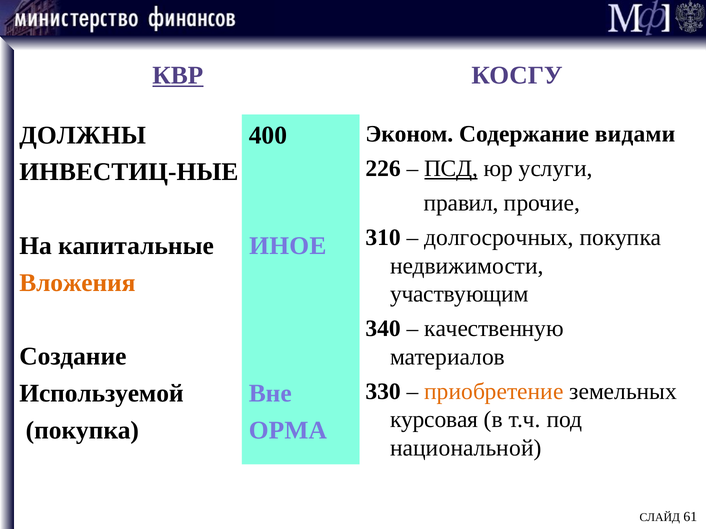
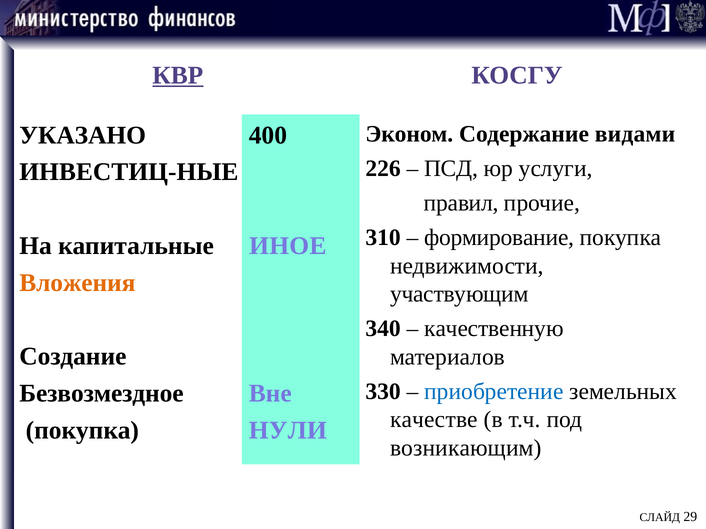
ДОЛЖНЫ: ДОЛЖНЫ -> УКАЗАНО (83, 135)
ПСД underline: present -> none (451, 169)
долгосрочных: долгосрочных -> формирование (499, 238)
приобретение colour: orange -> blue (494, 392)
Используемой: Используемой -> Безвозмездное (101, 394)
курсовая: курсовая -> качестве (434, 420)
ОРМА: ОРМА -> НУЛИ (288, 431)
национальной: национальной -> возникающим (466, 448)
61: 61 -> 29 (690, 517)
